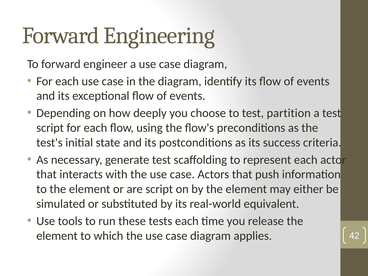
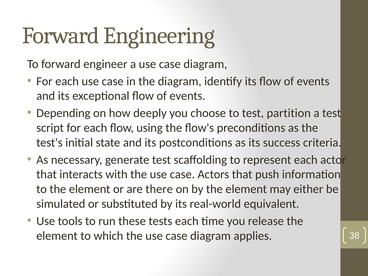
are script: script -> there (159, 189)
42: 42 -> 38 (354, 236)
